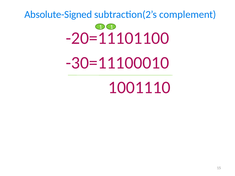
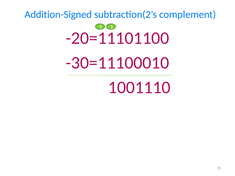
Absolute-Signed: Absolute-Signed -> Addition-Signed (58, 14)
